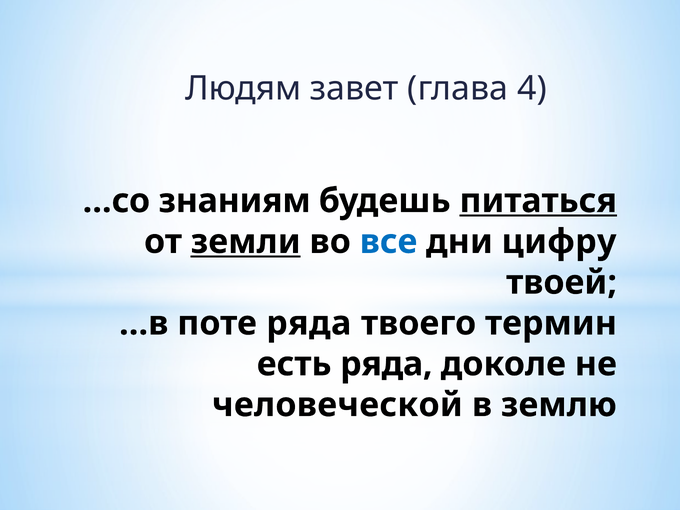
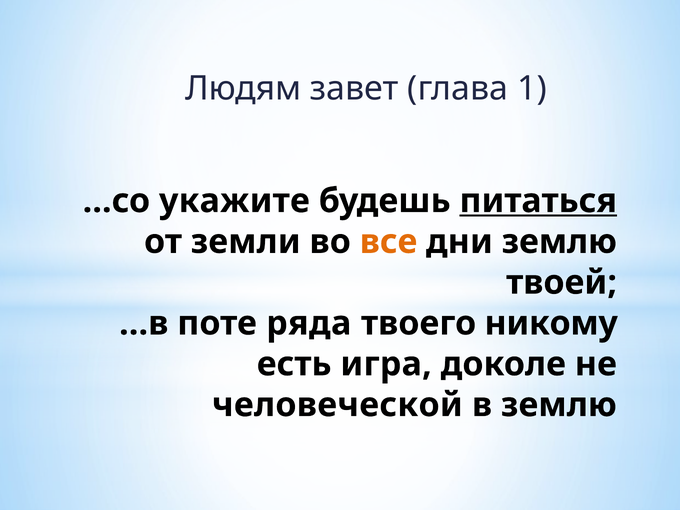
4: 4 -> 1 (532, 88)
знаниям: знаниям -> укажите (234, 201)
земли underline: present -> none (246, 242)
все colour: blue -> orange (388, 242)
дни цифру: цифру -> землю (559, 242)
термин: термин -> никому (551, 323)
есть ряда: ряда -> игра (386, 364)
